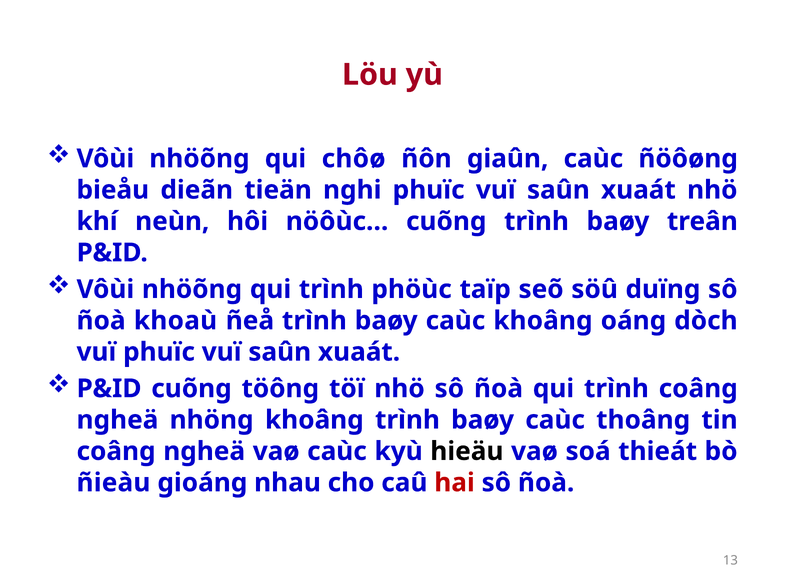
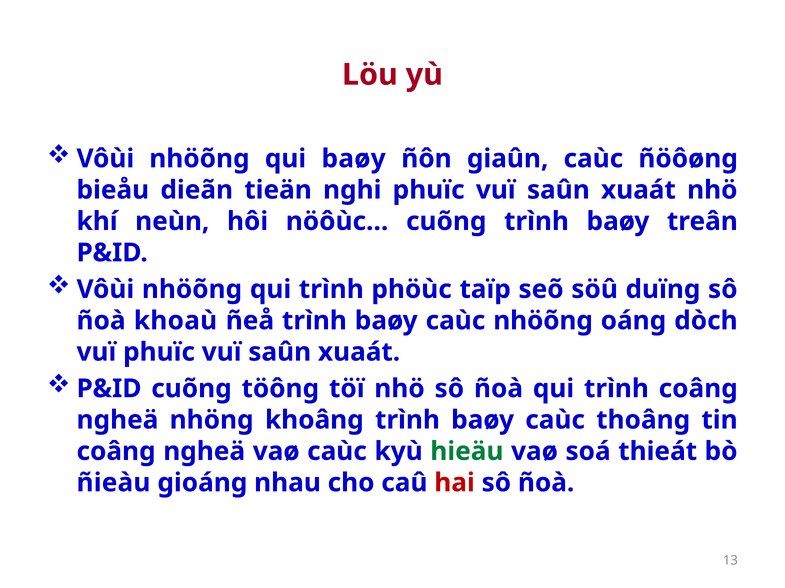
qui chôø: chôø -> baøy (354, 159)
caùc khoâng: khoâng -> nhöõng (543, 321)
hieäu colour: black -> green (467, 452)
